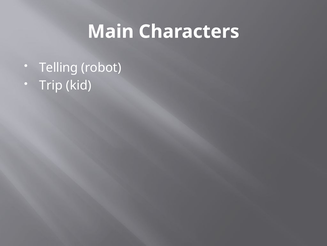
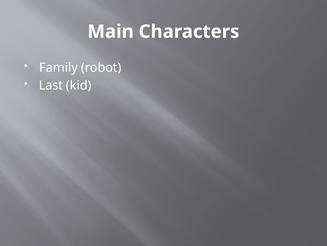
Telling: Telling -> Family (58, 67)
Trip: Trip -> Last (51, 85)
